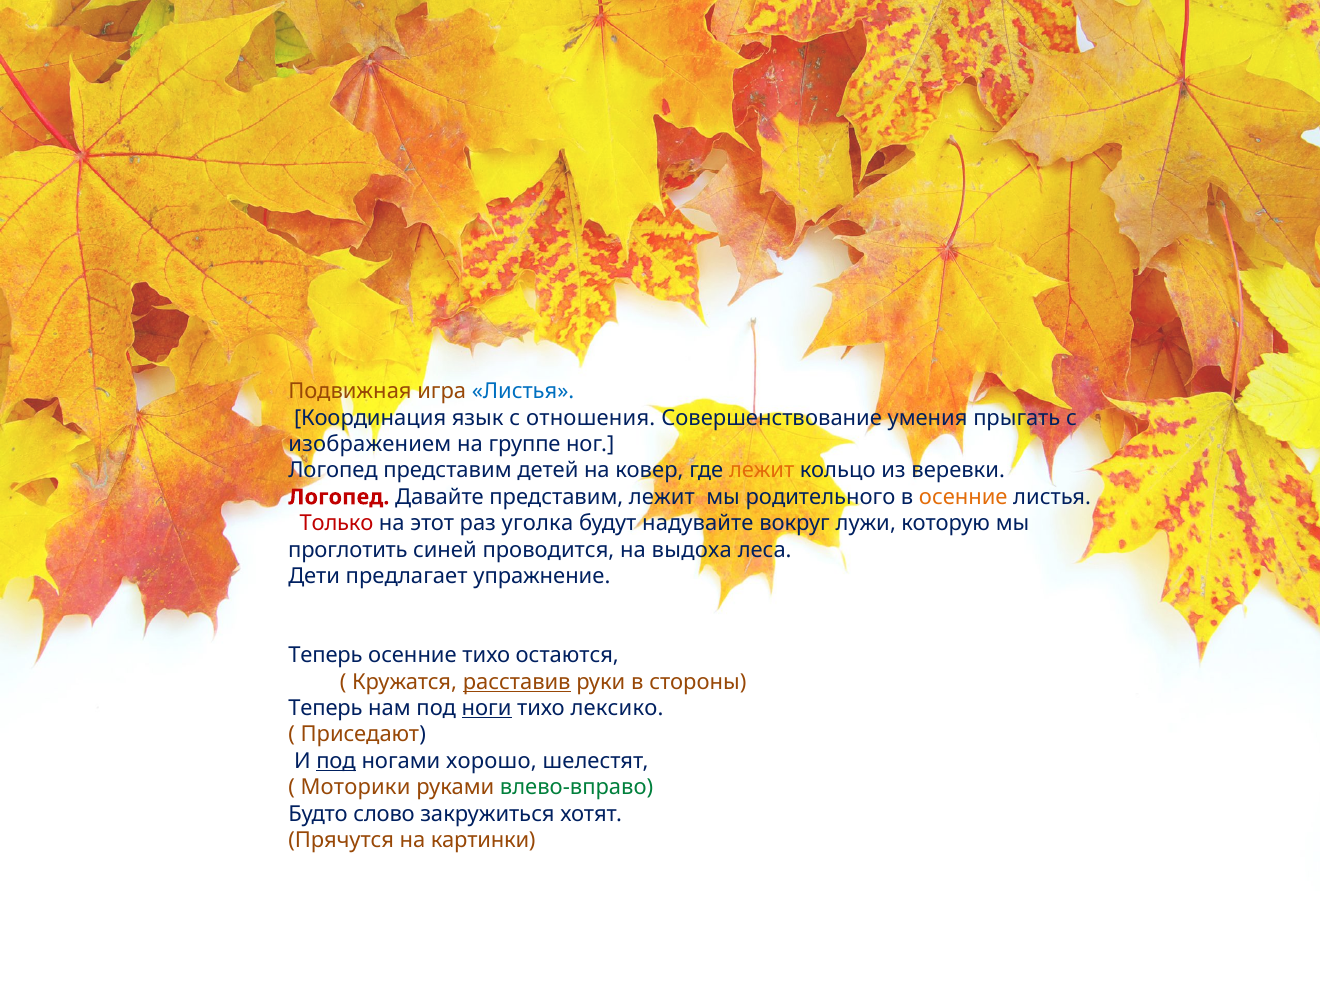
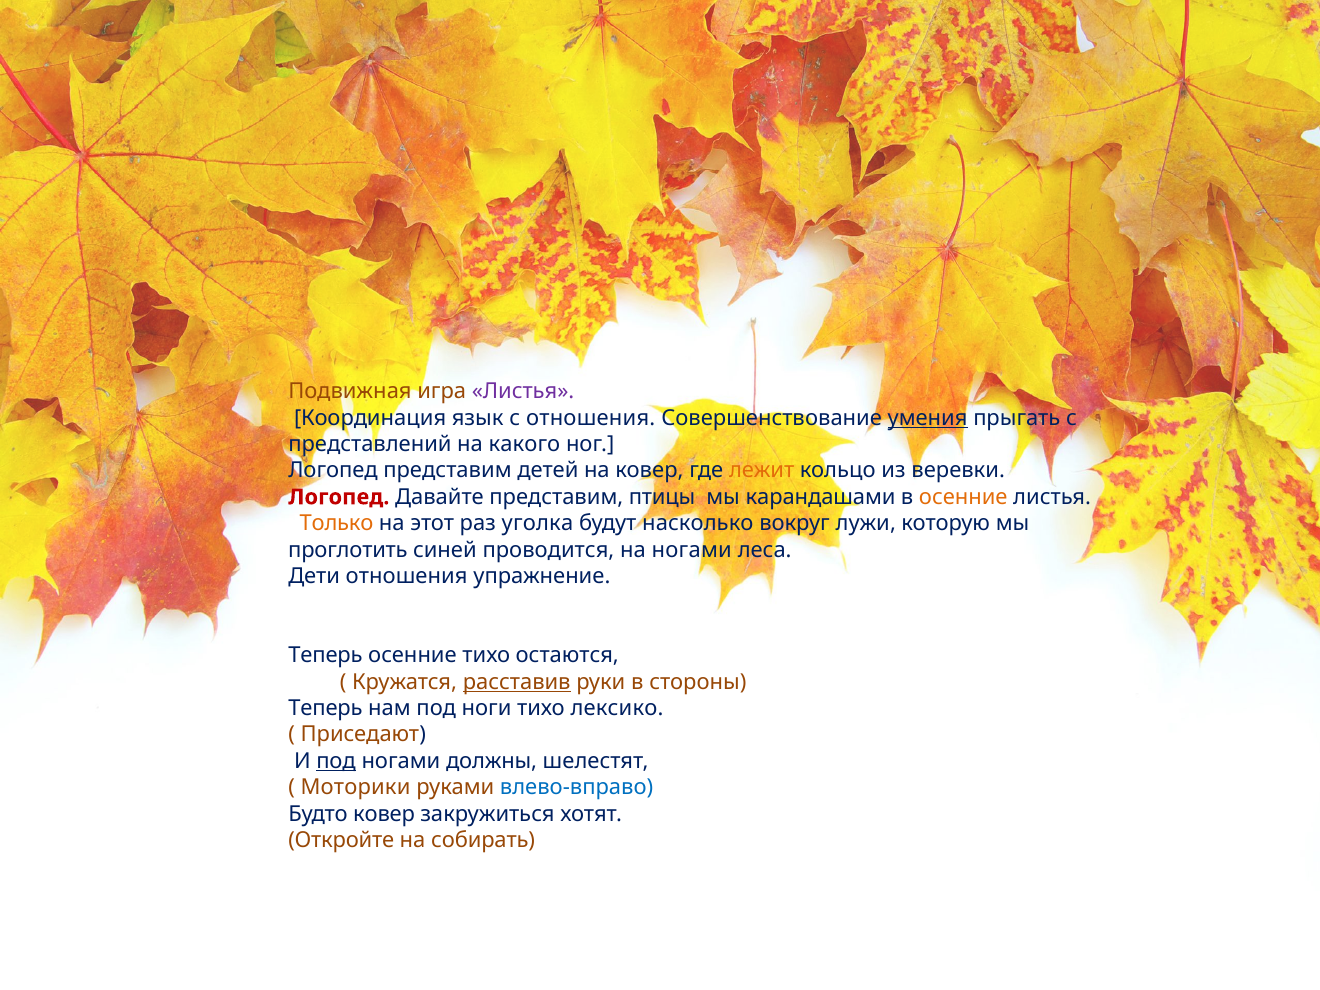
Листья colour: blue -> purple (523, 391)
умения underline: none -> present (928, 418)
изображением: изображением -> представлений (370, 444)
группе: группе -> какого (524, 444)
представим лежит: лежит -> птицы (662, 497)
родительного: родительного -> карандашами (821, 497)
Только colour: red -> orange (337, 523)
надувайте: надувайте -> насколько (698, 523)
на выдоха: выдоха -> ногами (692, 550)
Дети предлагает: предлагает -> отношения (407, 576)
ноги underline: present -> none (487, 708)
хорошо: хорошо -> должны (492, 761)
влево-вправо colour: green -> blue (577, 787)
Будто слово: слово -> ковер (384, 814)
Прячутся: Прячутся -> Откройте (341, 840)
картинки: картинки -> собирать (483, 840)
